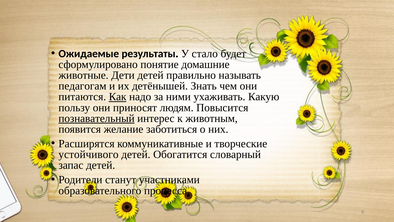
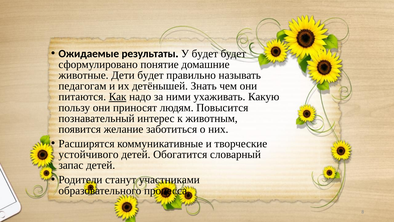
У стало: стало -> будет (205, 53)
Дети детей: детей -> будет (151, 75)
познавательный underline: present -> none (97, 118)
